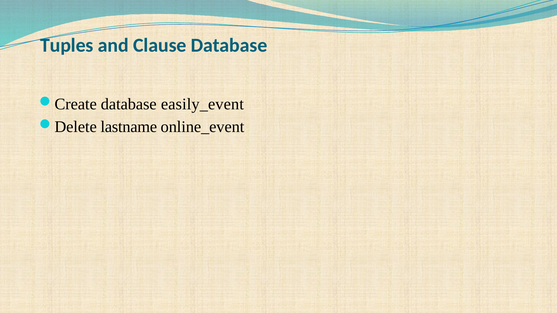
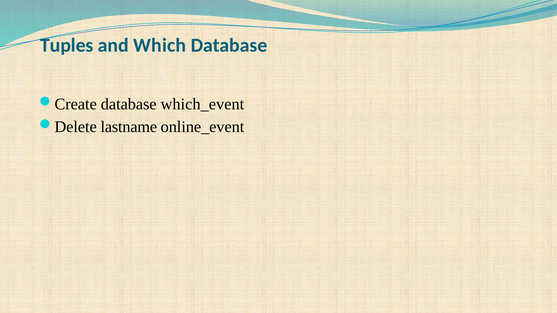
Clause: Clause -> Which (160, 46)
easily_event: easily_event -> which_event (202, 104)
